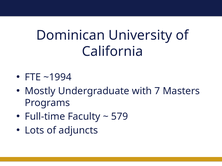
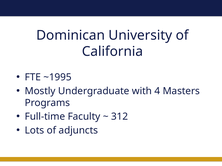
~1994: ~1994 -> ~1995 (57, 77)
7: 7 -> 4 (157, 91)
579: 579 -> 312 (120, 117)
